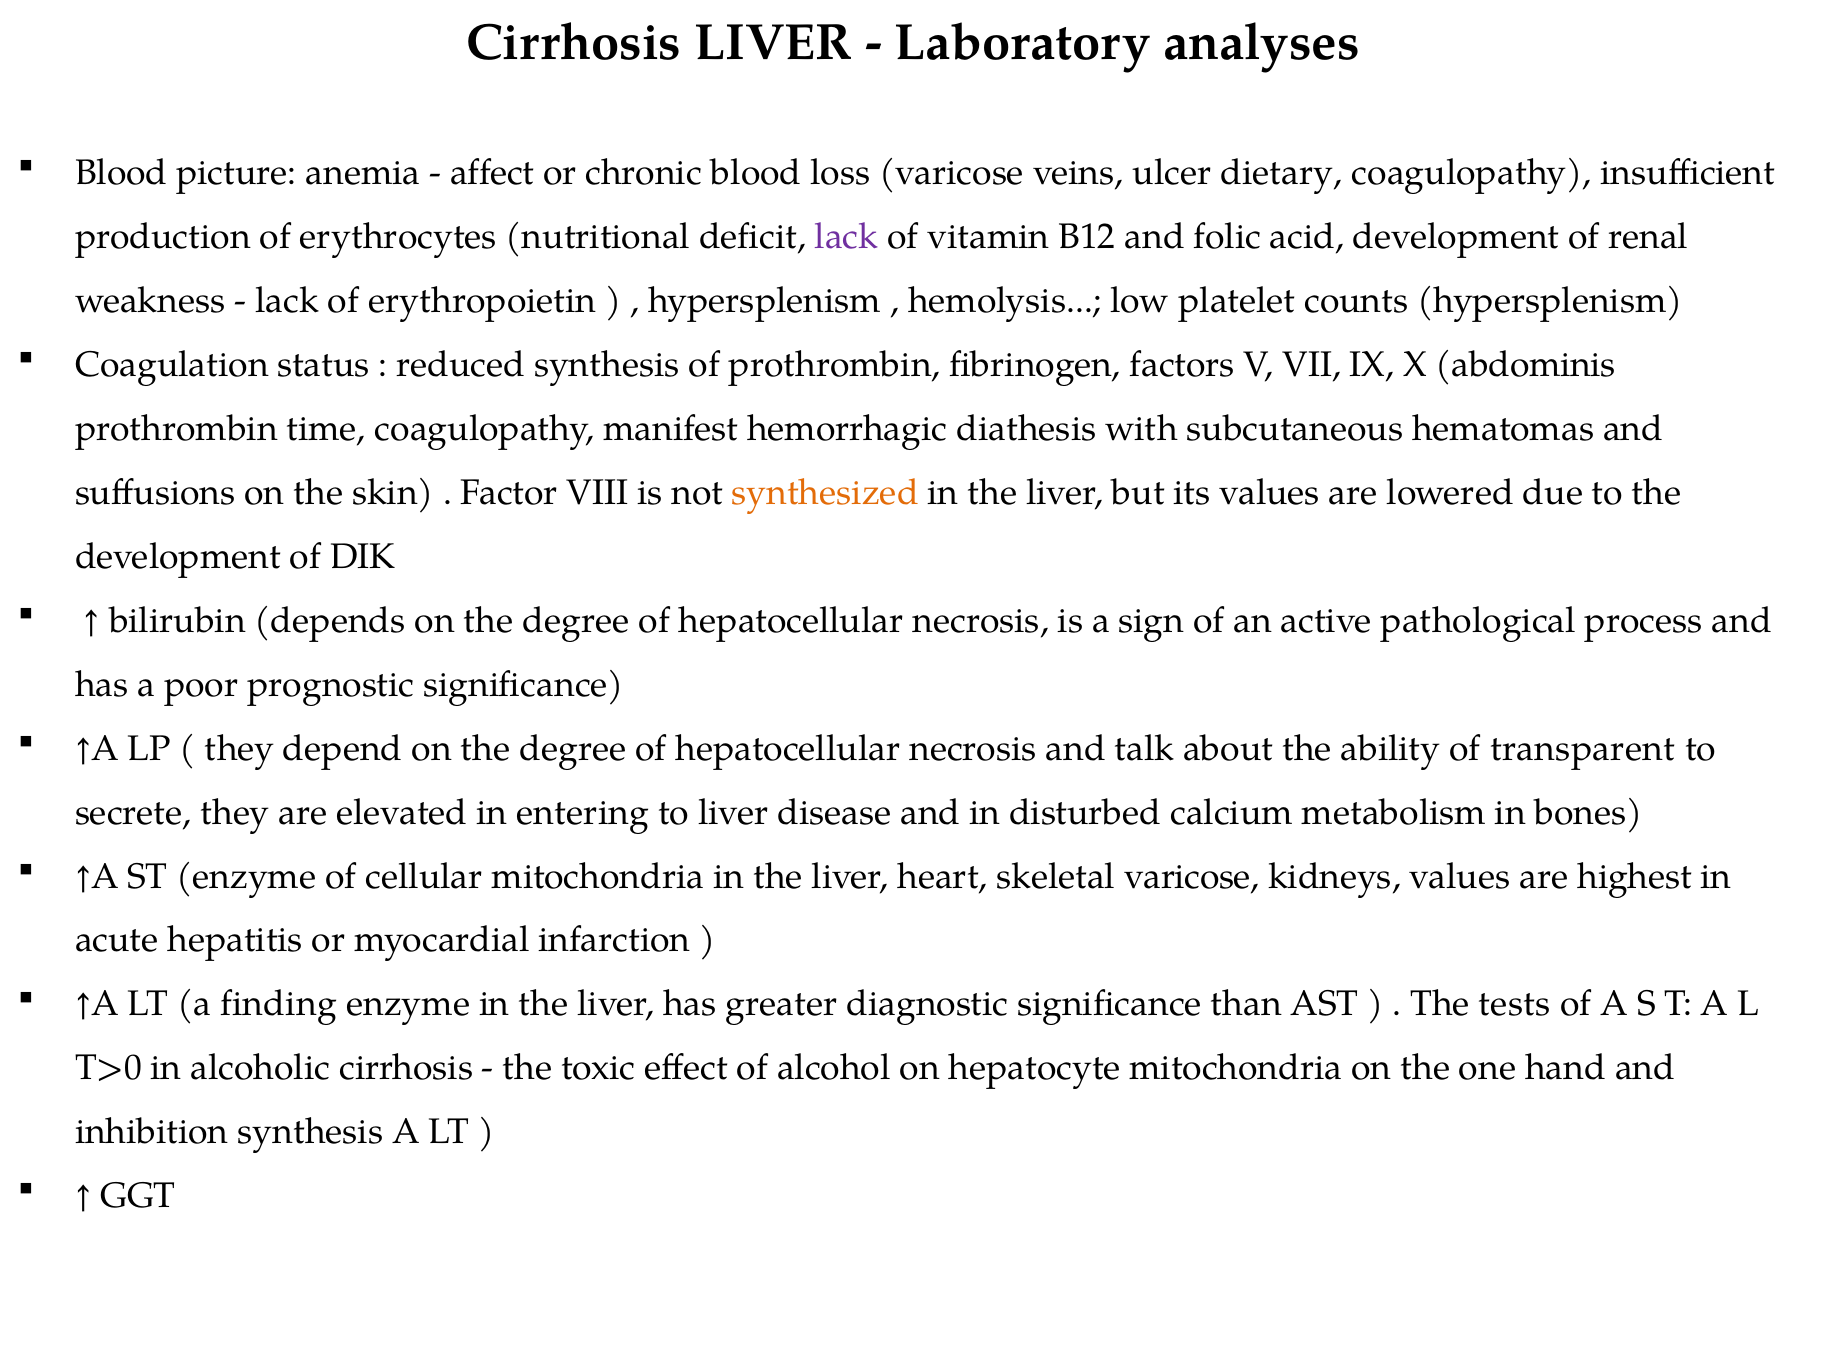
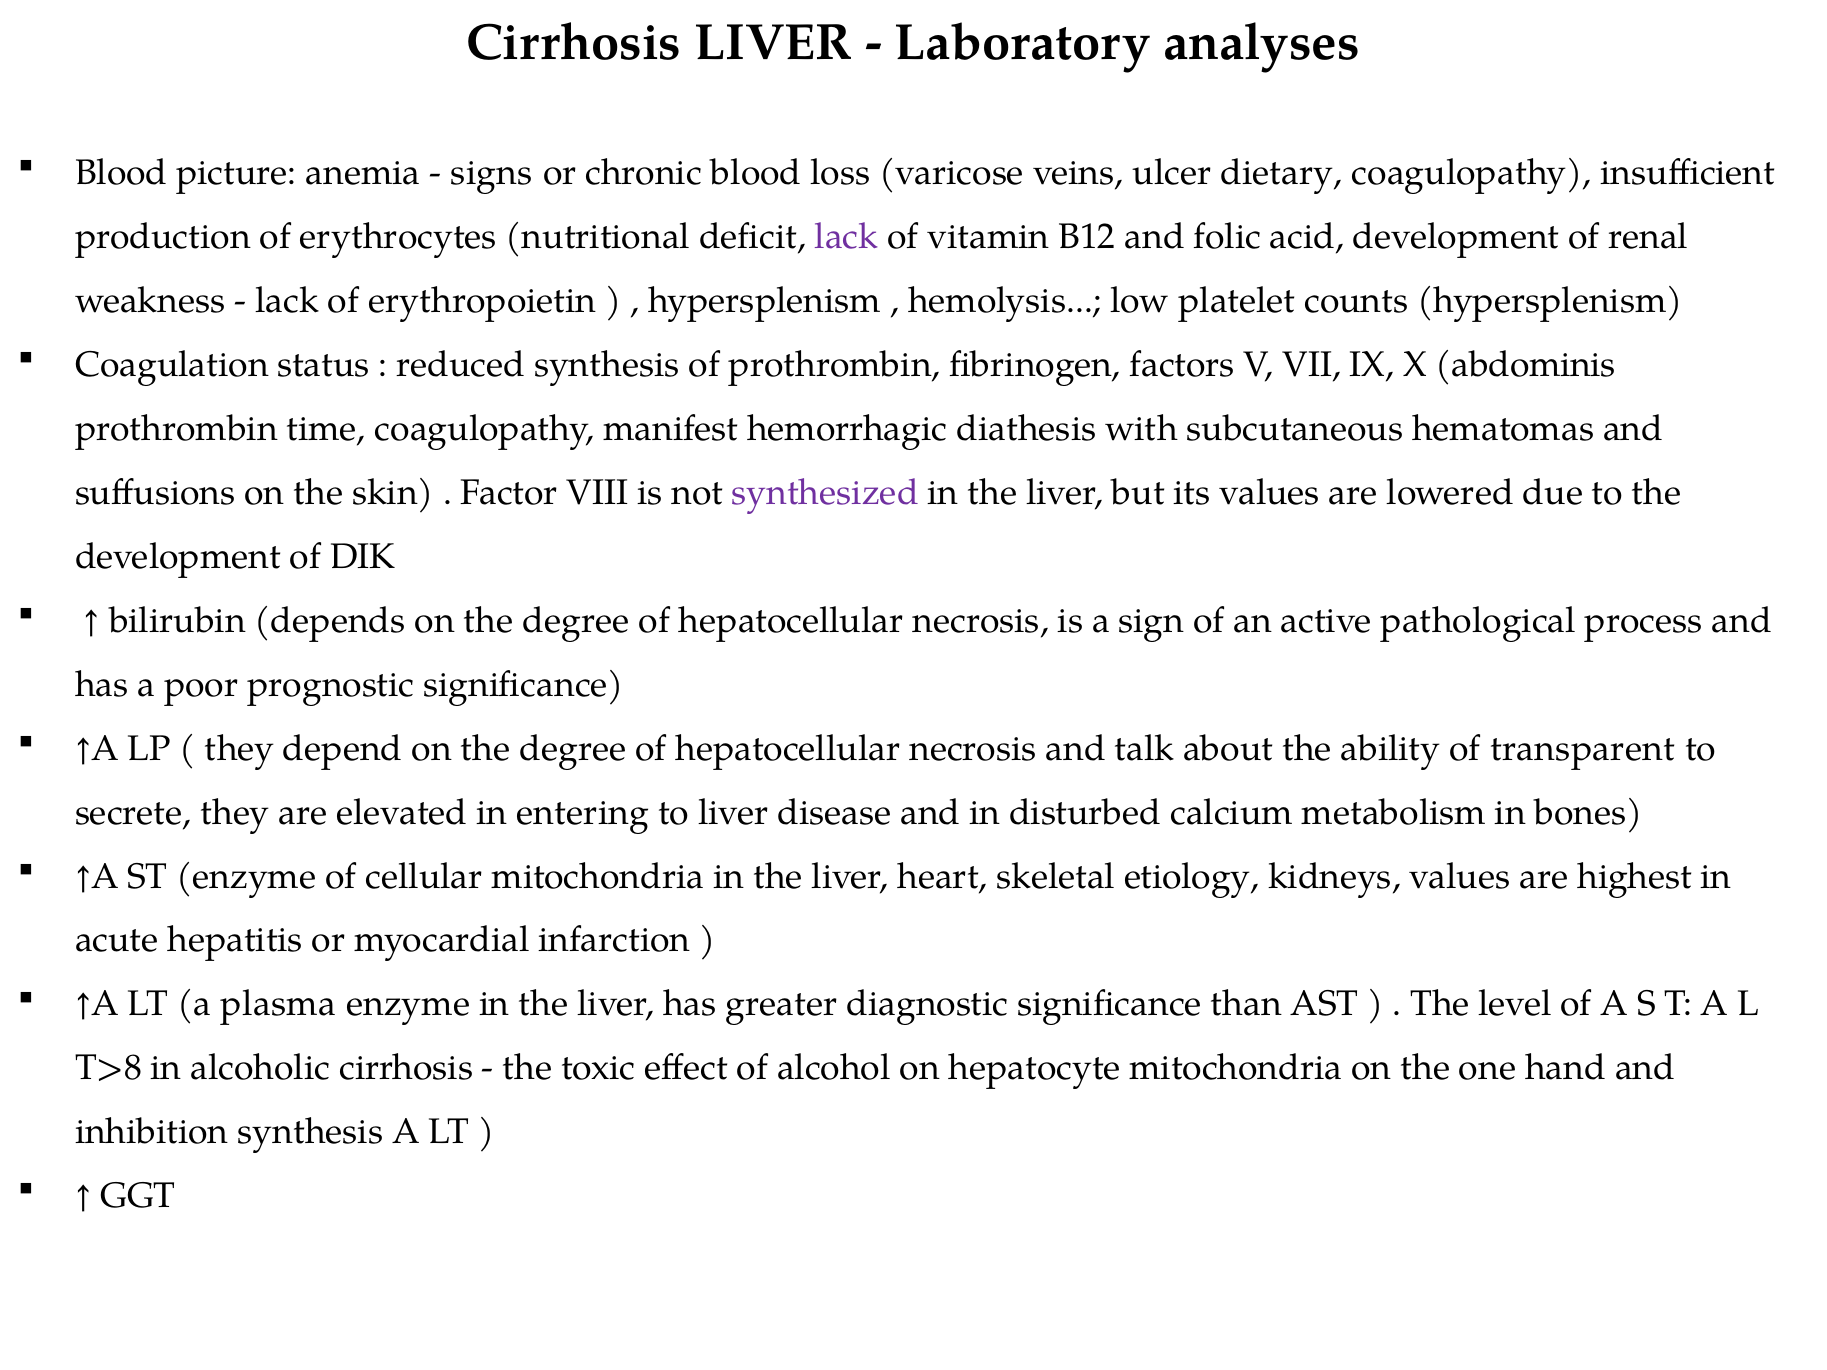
affect: affect -> signs (492, 173)
synthesized colour: orange -> purple (825, 493)
skeletal varicose: varicose -> etiology (1192, 876)
finding: finding -> plasma (279, 1004)
tests: tests -> level (1515, 1004)
T>0: T>0 -> T>8 (108, 1068)
